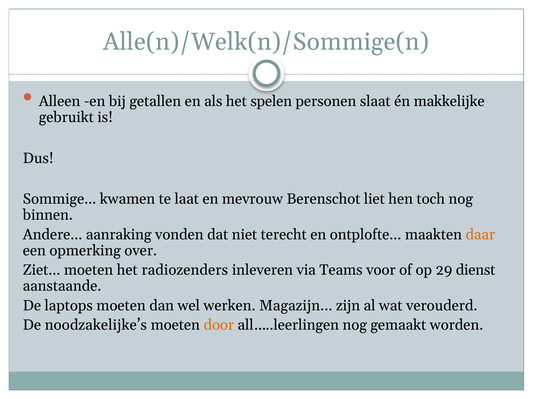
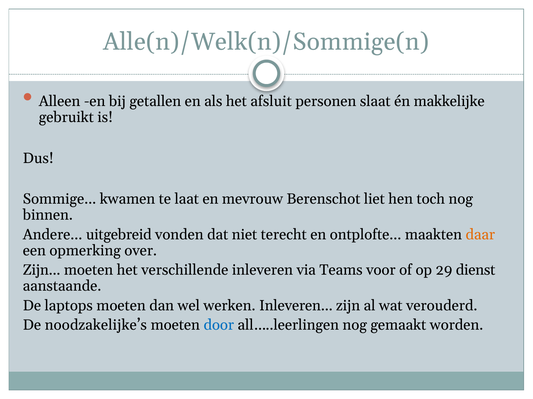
spelen: spelen -> afsluit (271, 102)
aanraking: aanraking -> uitgebreid (119, 235)
Ziet: Ziet -> Zijn (42, 271)
radiozenders: radiozenders -> verschillende (185, 271)
werken Magazijn: Magazijn -> Inleveren (296, 306)
door colour: orange -> blue (219, 326)
